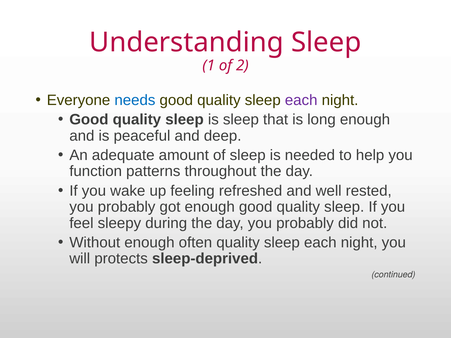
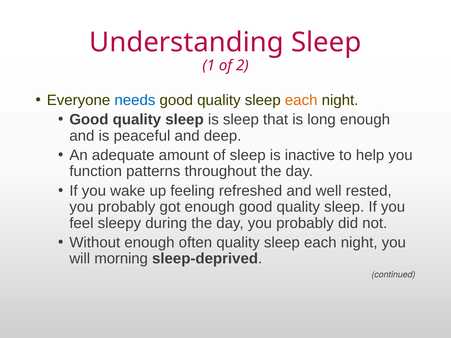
each colour: purple -> orange (301, 100)
needed: needed -> inactive (310, 155)
protects: protects -> morning (121, 259)
